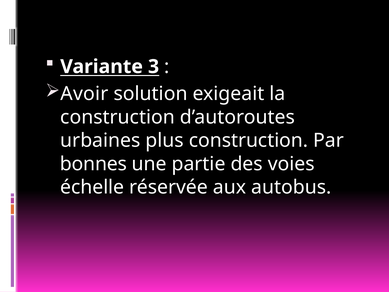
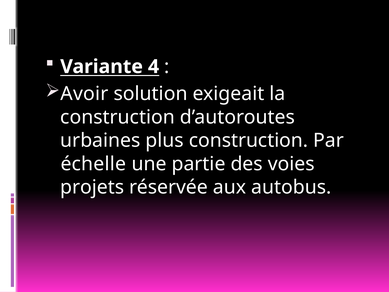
3: 3 -> 4 (154, 67)
bonnes: bonnes -> échelle (93, 164)
échelle: échelle -> projets (92, 187)
